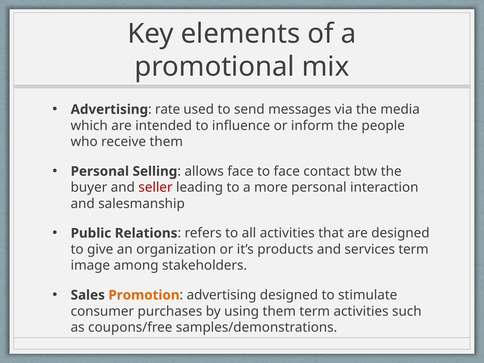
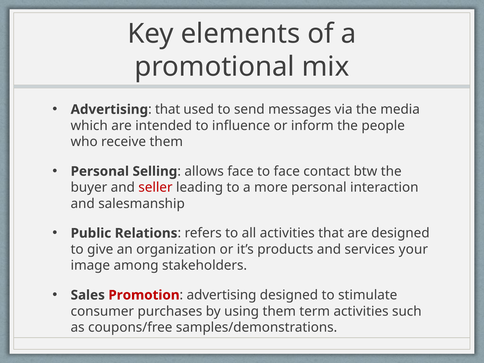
rate: rate -> that (168, 109)
services term: term -> your (413, 249)
Promotion colour: orange -> red (144, 295)
